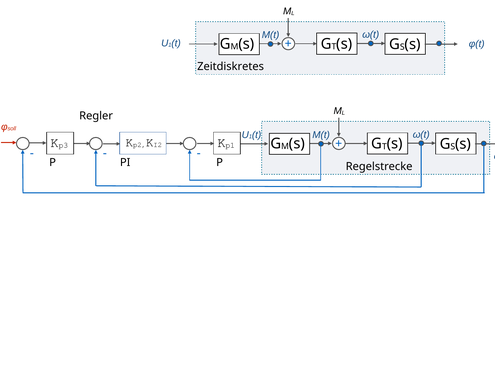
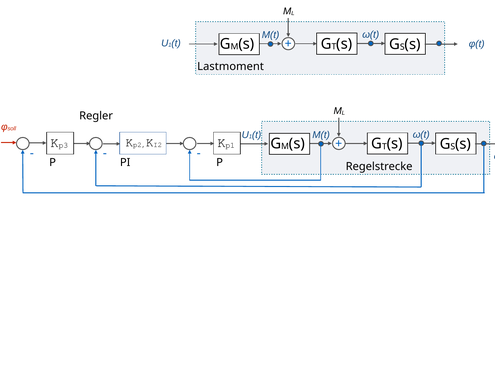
Zeitdiskretes: Zeitdiskretes -> Lastmoment (231, 66)
